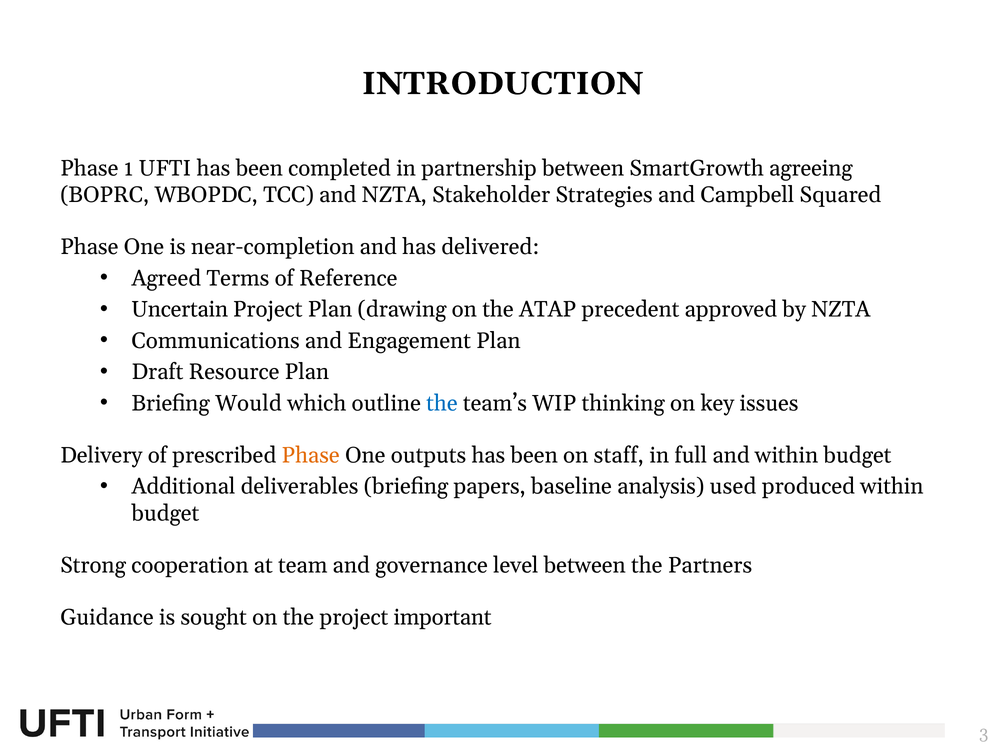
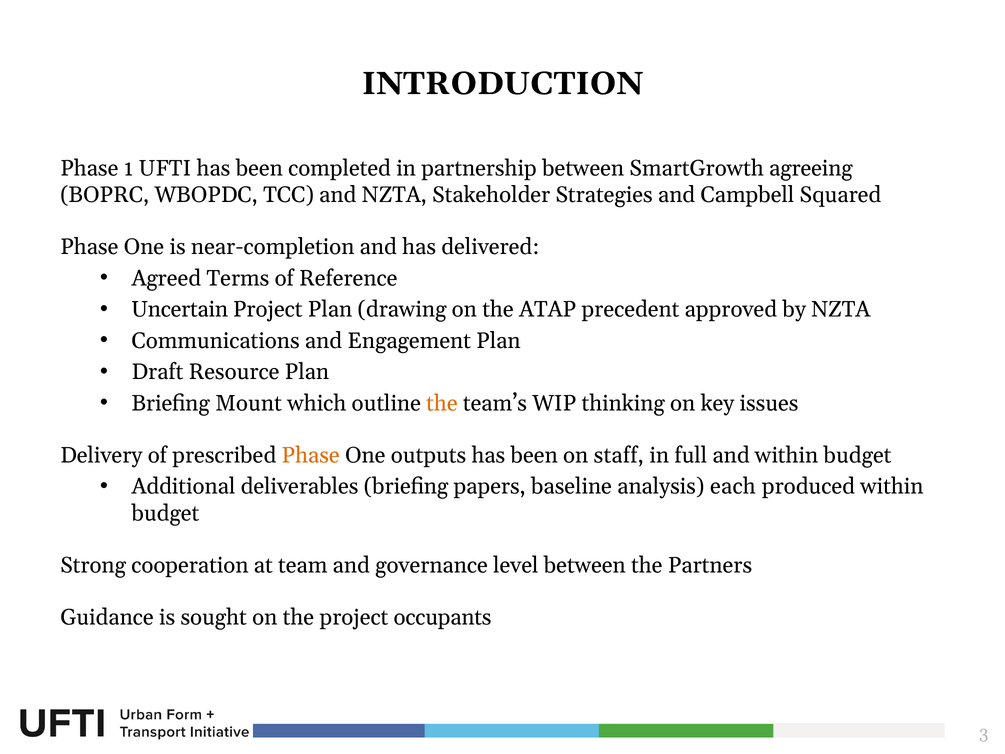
Would: Would -> Mount (249, 403)
the colour: blue -> orange (442, 403)
used: used -> each (733, 486)
important: important -> occupants (443, 617)
